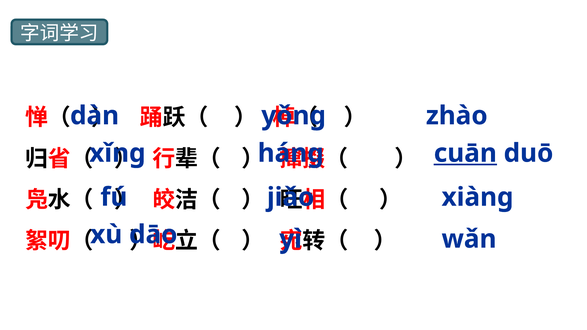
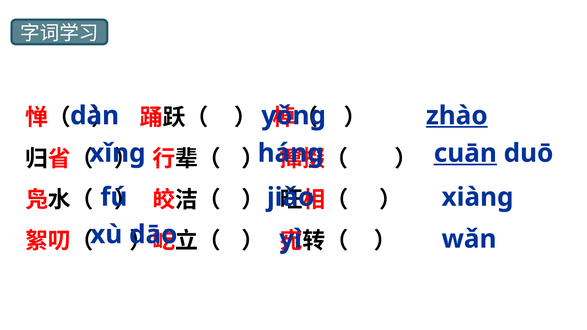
zhào underline: none -> present (457, 116)
